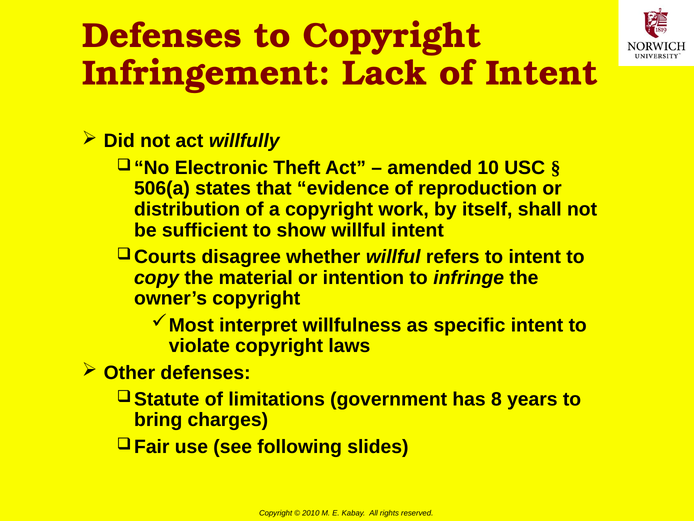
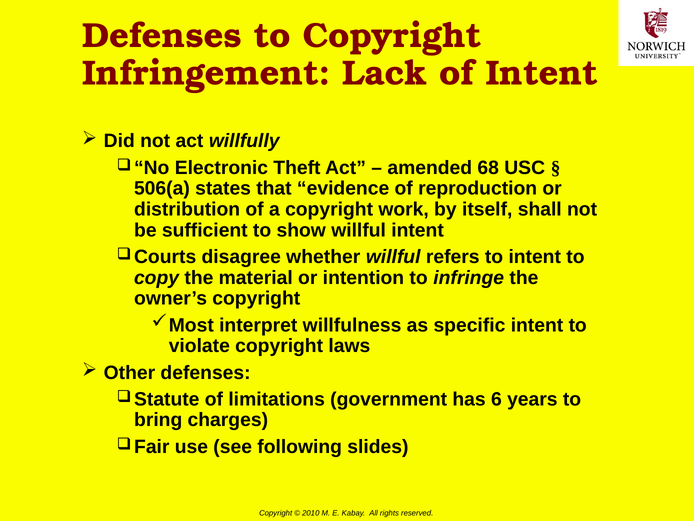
10: 10 -> 68 (488, 168)
8: 8 -> 6 (496, 399)
